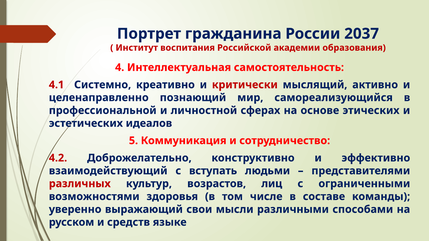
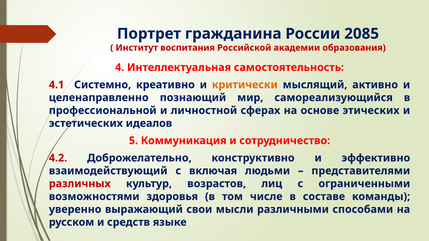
2037: 2037 -> 2085 (362, 34)
критически colour: red -> orange (245, 85)
вступать: вступать -> включая (213, 171)
